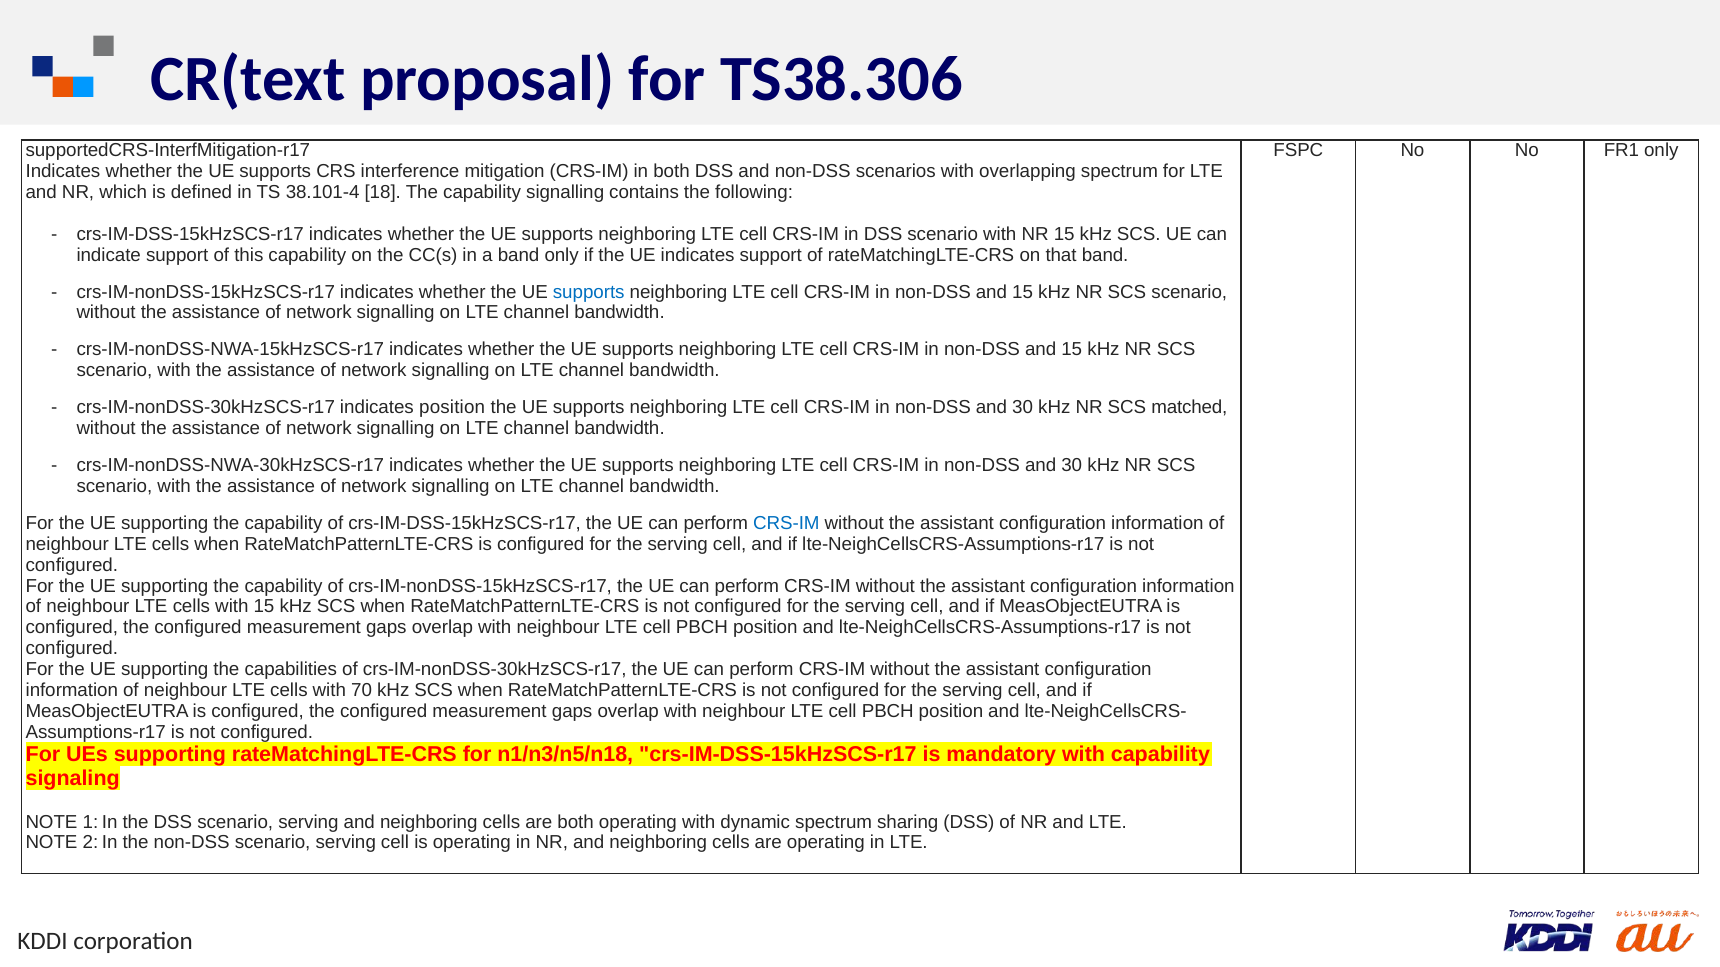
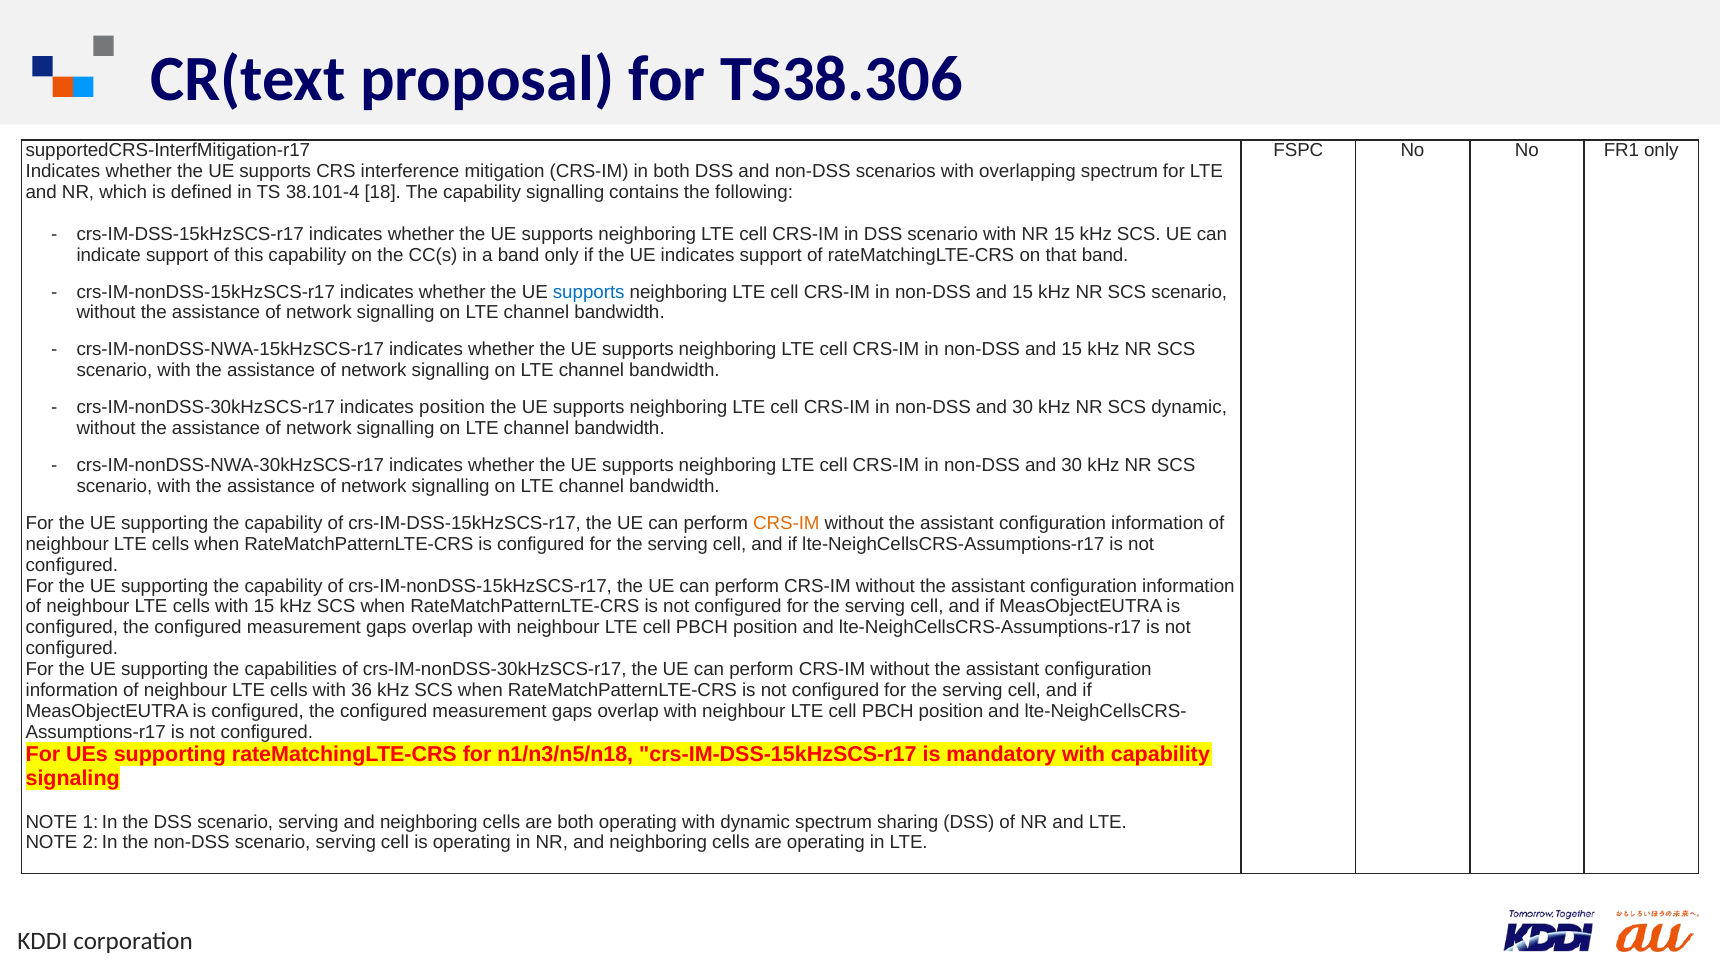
SCS matched: matched -> dynamic (1189, 408)
CRS-IM colour: blue -> orange (786, 524)
70: 70 -> 36 (362, 691)
